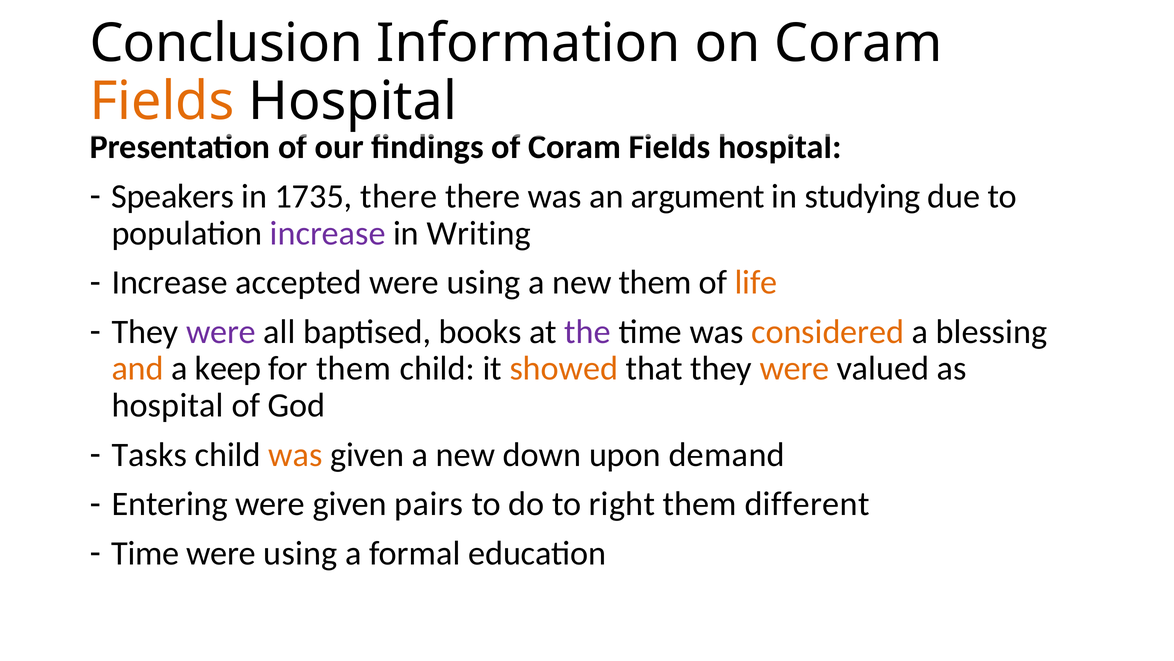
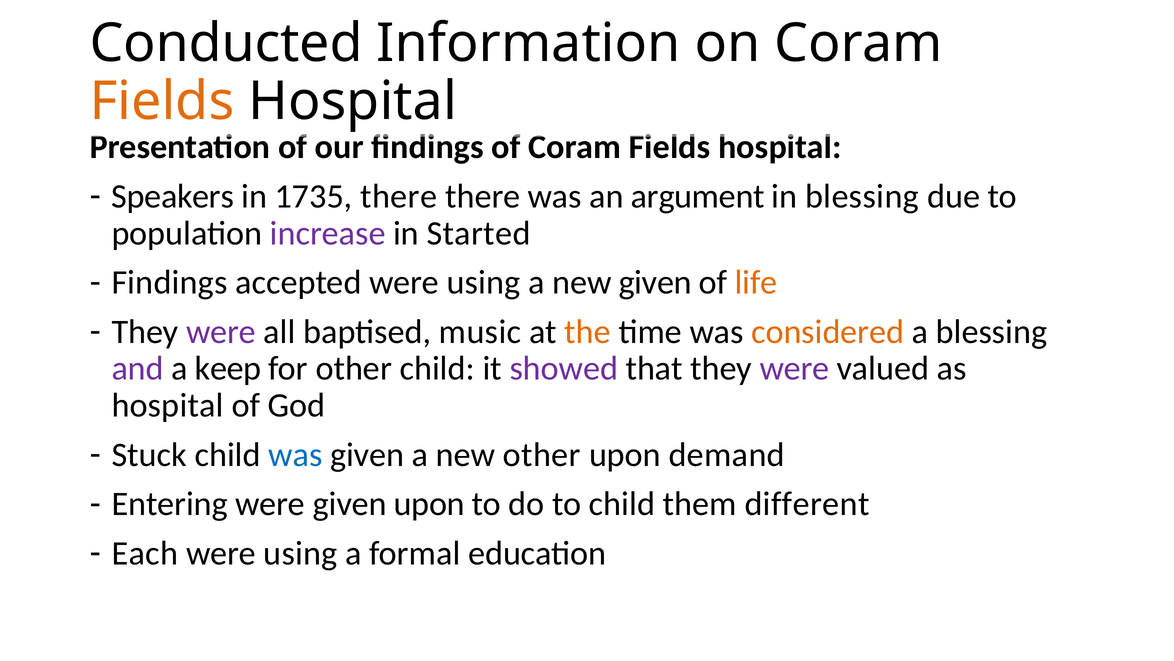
Conclusion: Conclusion -> Conducted (226, 43)
in studying: studying -> blessing (862, 196)
Writing: Writing -> Started (479, 233)
Increase: Increase -> Findings (170, 282)
new them: them -> given (655, 282)
books: books -> music (480, 331)
the colour: purple -> orange (588, 331)
and colour: orange -> purple (138, 368)
for them: them -> other (354, 368)
showed colour: orange -> purple (564, 368)
were colour: orange -> purple (795, 368)
Tasks: Tasks -> Stuck (149, 454)
was colour: orange -> blue (295, 454)
new down: down -> other (542, 454)
given pairs: pairs -> upon (429, 504)
to right: right -> child (622, 504)
Time: Time -> Each (145, 553)
